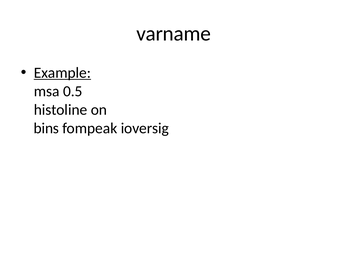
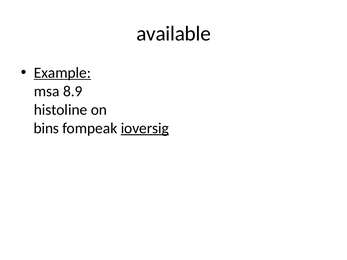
varname: varname -> available (174, 34)
0.5: 0.5 -> 8.9 (73, 91)
ioversig underline: none -> present (145, 128)
